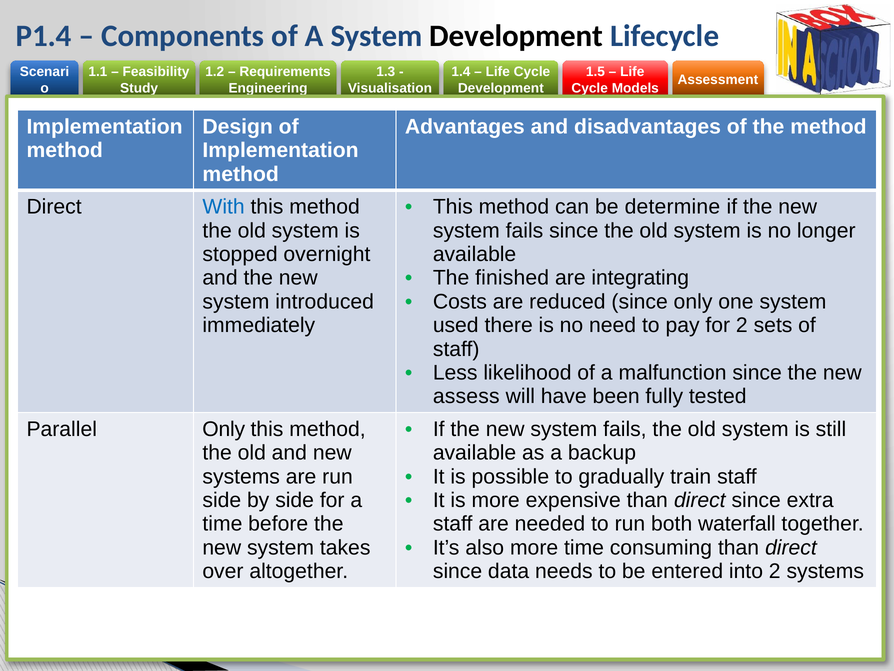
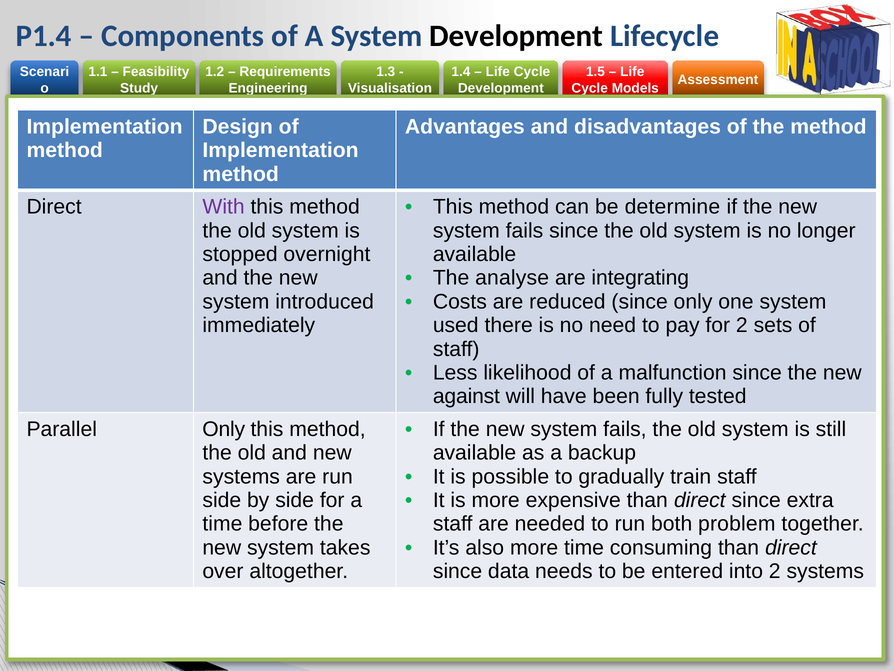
With colour: blue -> purple (224, 207)
finished: finished -> analyse (512, 278)
assess: assess -> against (466, 396)
waterfall: waterfall -> problem (737, 524)
